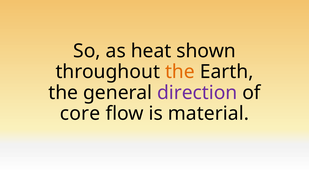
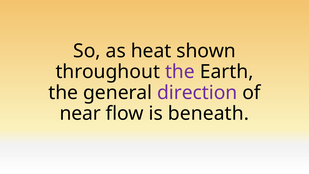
the colour: orange -> purple (180, 72)
core: core -> near (80, 113)
material: material -> beneath (208, 113)
